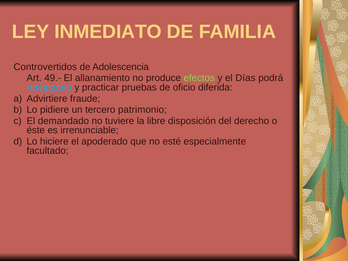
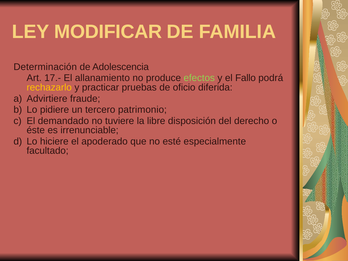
INMEDIATO: INMEDIATO -> MODIFICAR (108, 32)
Controvertidos: Controvertidos -> Determinación (45, 67)
49.-: 49.- -> 17.- (53, 78)
Días: Días -> Fallo (246, 78)
rechazarlo colour: light blue -> yellow (49, 87)
